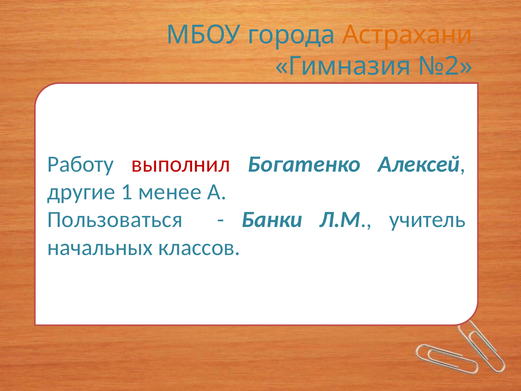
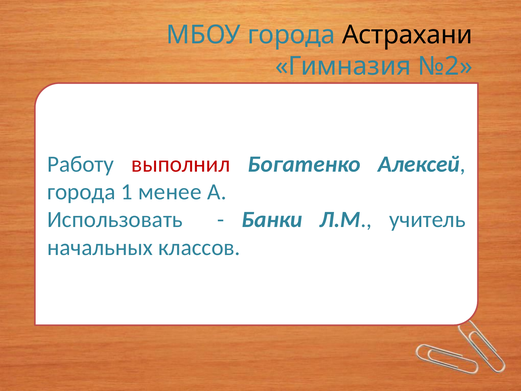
Астрахани colour: orange -> black (407, 35)
другие: другие -> города (81, 192)
Пользоваться: Пользоваться -> Использовать (115, 220)
